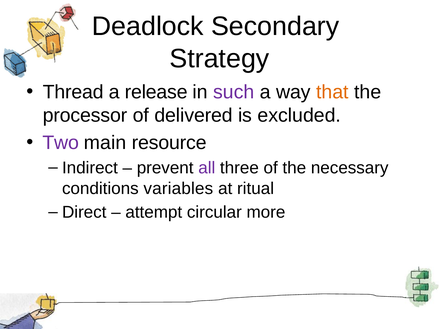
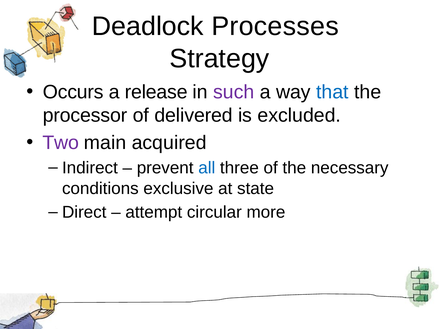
Secondary: Secondary -> Processes (275, 26)
Thread: Thread -> Occurs (73, 92)
that colour: orange -> blue (332, 92)
resource: resource -> acquired (169, 143)
all colour: purple -> blue (207, 168)
variables: variables -> exclusive (178, 189)
ritual: ritual -> state (256, 189)
